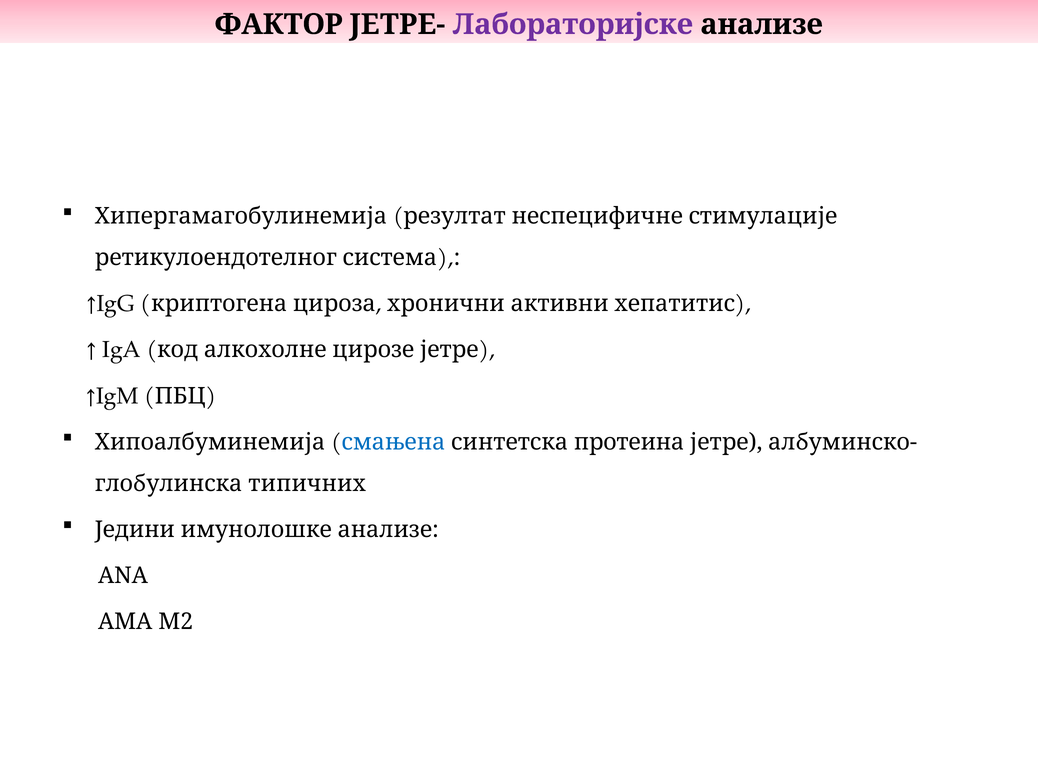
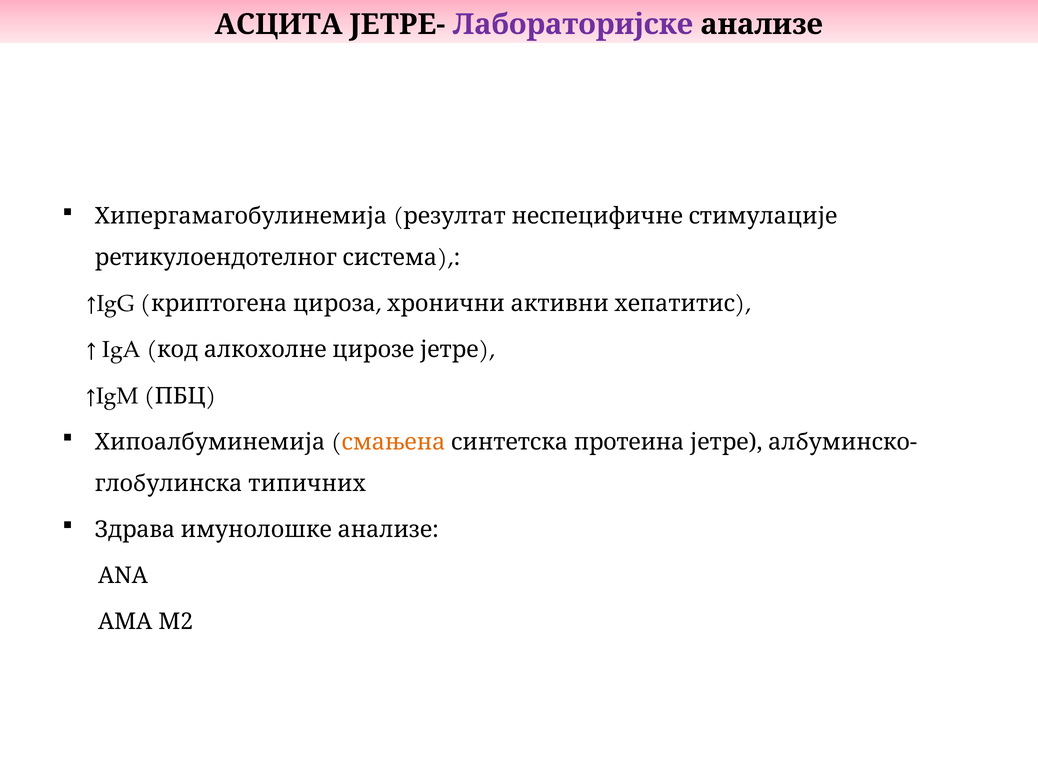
ФАКТОР: ФАКТОР -> АСЦИТА (279, 24)
смањена colour: blue -> orange (393, 442)
Једини: Једини -> Здрава (135, 529)
